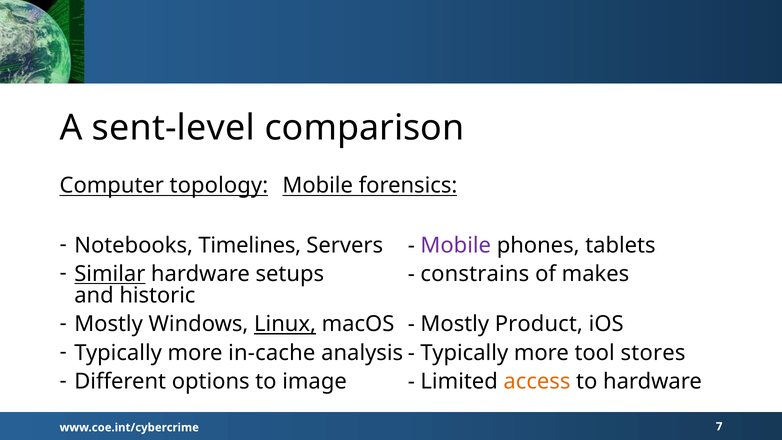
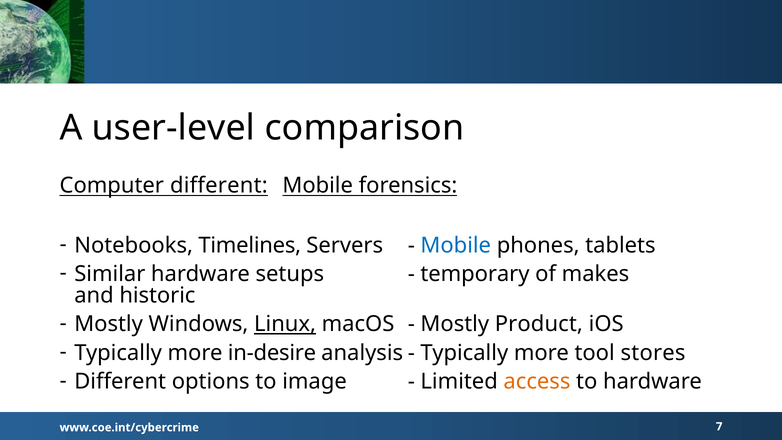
sent-level: sent-level -> user-level (173, 128)
Computer topology: topology -> different (219, 185)
Mobile colour: purple -> blue (456, 245)
Similar underline: present -> none (110, 274)
constrains: constrains -> temporary (475, 274)
in-cache: in-cache -> in-desire (272, 353)
